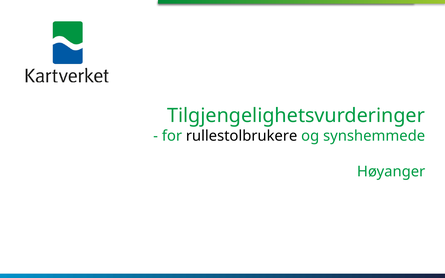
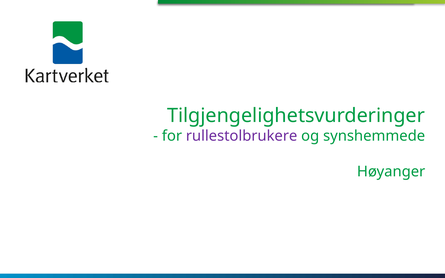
rullestolbrukere colour: black -> purple (242, 136)
